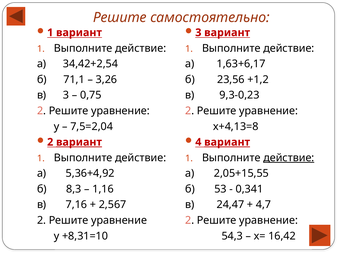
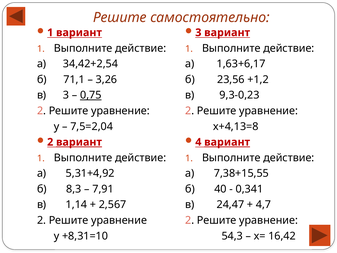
0,75 underline: none -> present (91, 95)
действие underline: present -> none (289, 158)
5,36+4,92: 5,36+4,92 -> 5,31+4,92 (90, 173)
2,05+15,55: 2,05+15,55 -> 7,38+15,55 (241, 173)
1,16: 1,16 -> 7,91 (103, 189)
53: 53 -> 40 (220, 189)
7,16: 7,16 -> 1,14 (76, 204)
